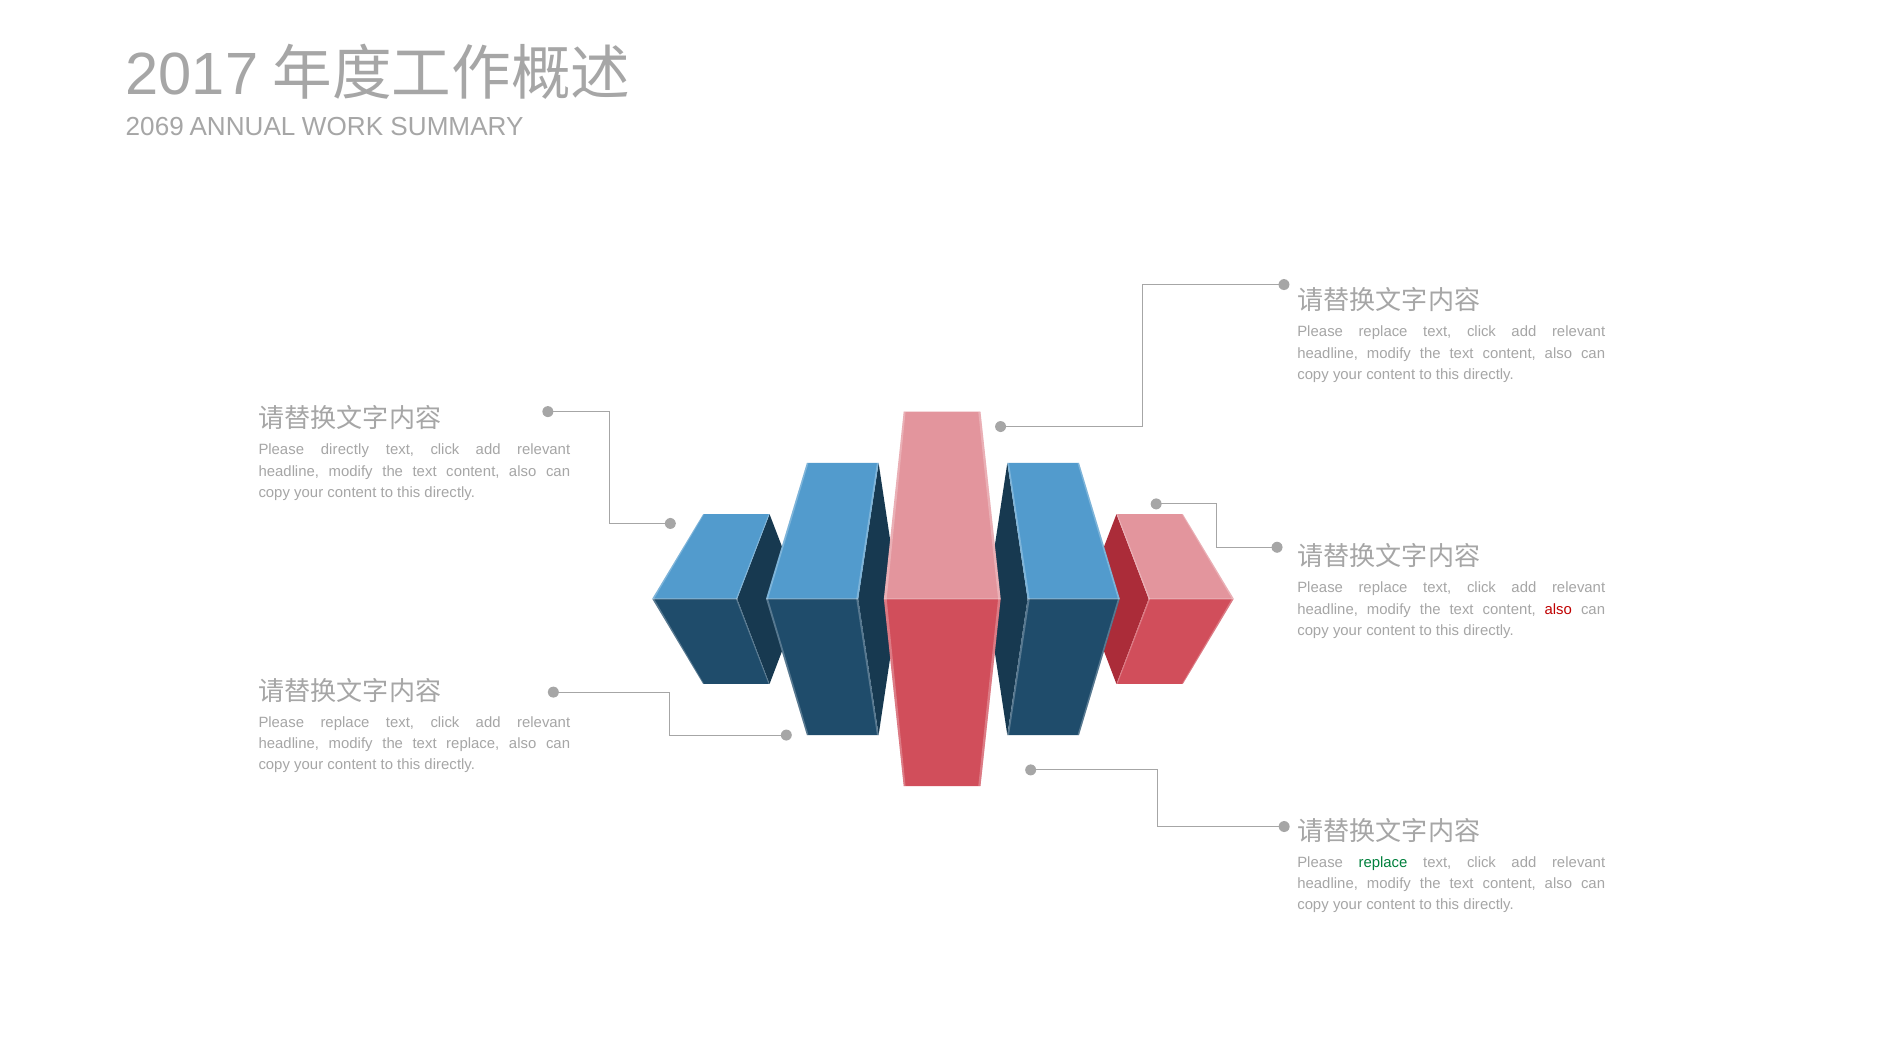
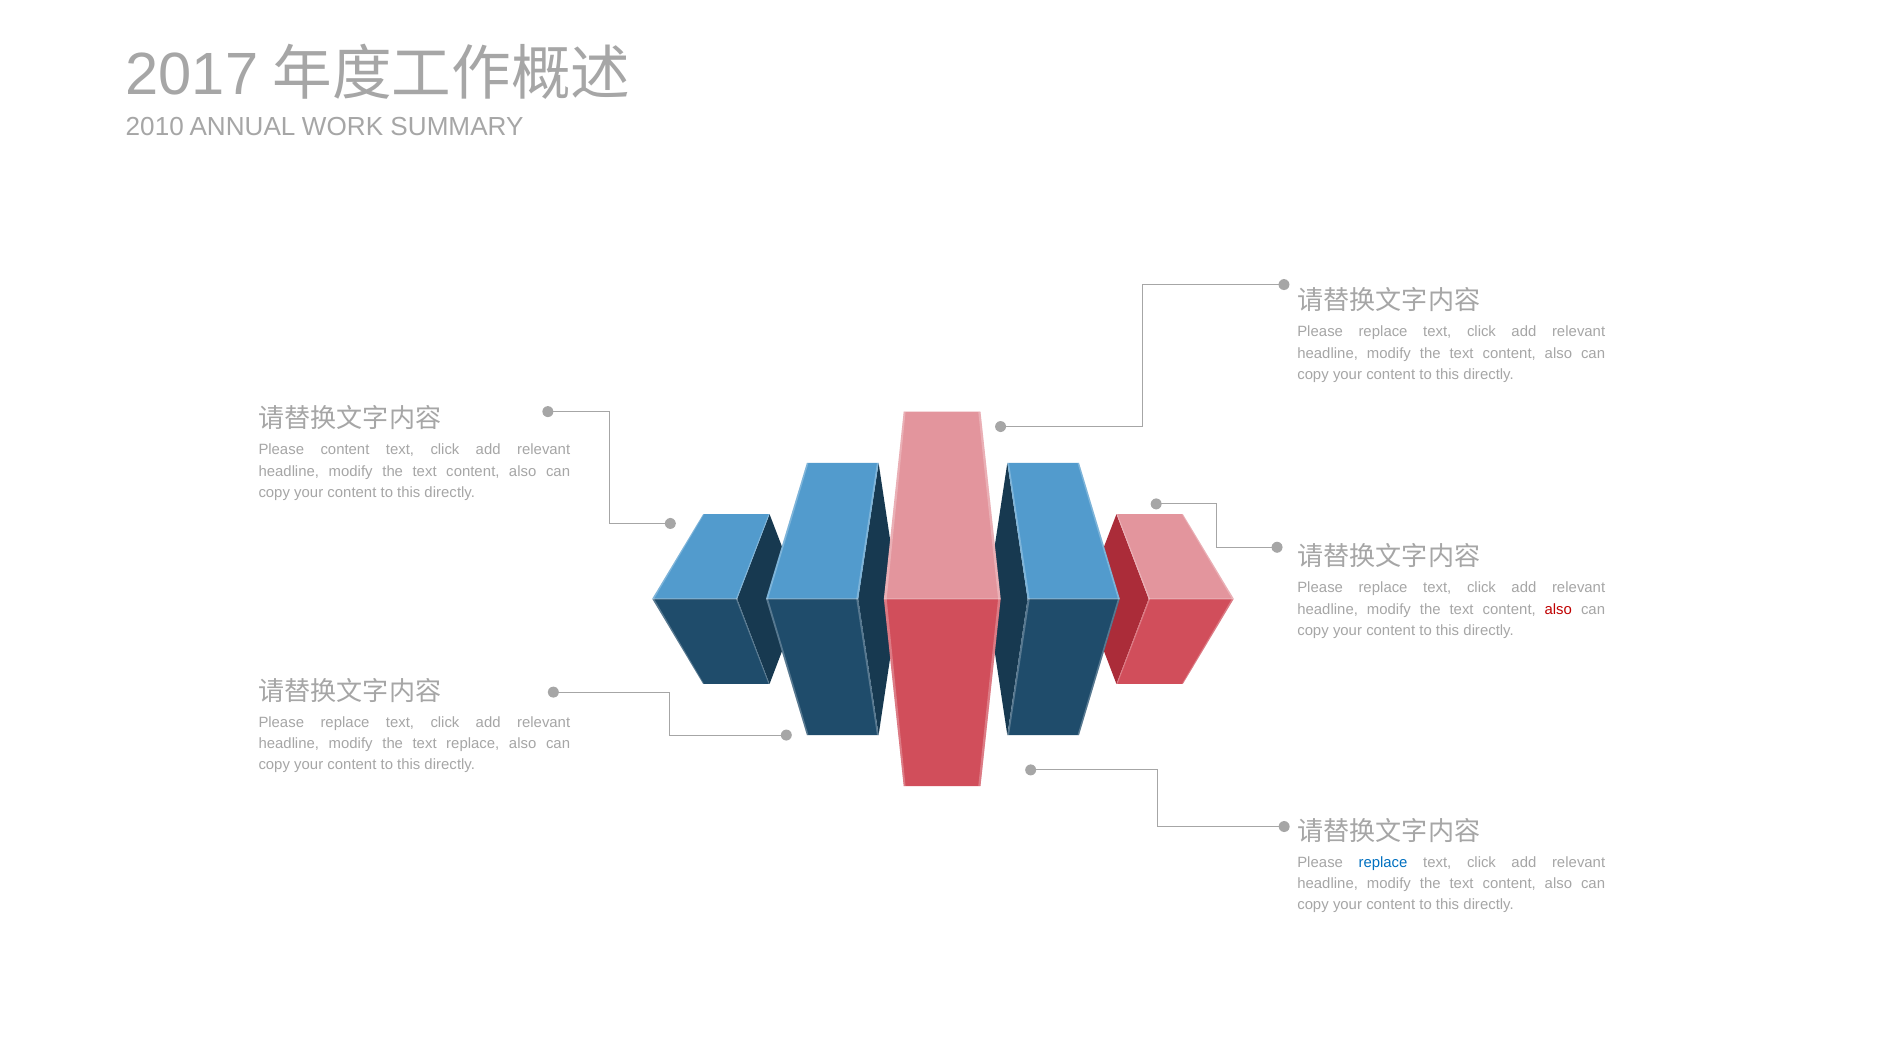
2069: 2069 -> 2010 (155, 127)
Please directly: directly -> content (345, 450)
replace colour: green -> blue (1383, 862)
